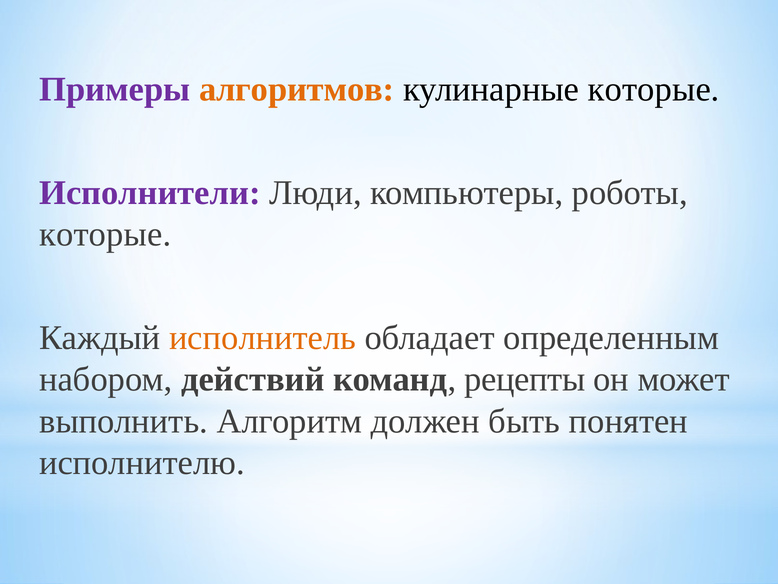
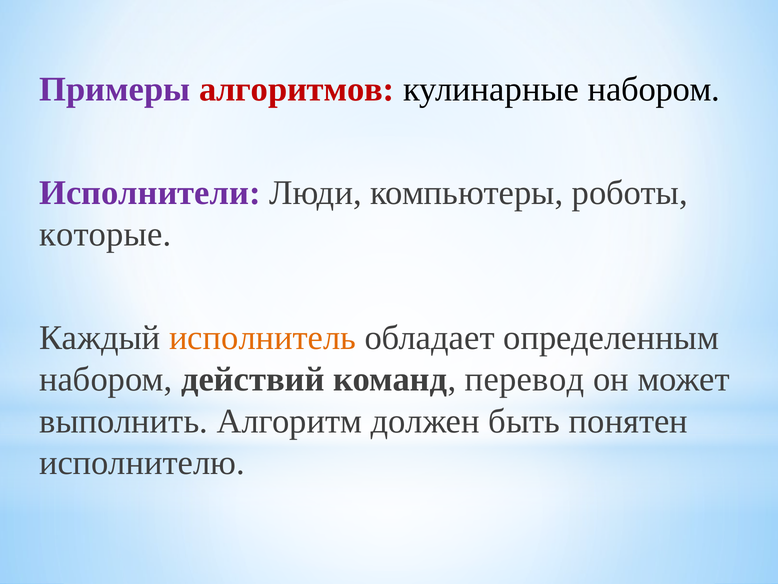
алгоритмов colour: orange -> red (297, 89)
кулинарные которые: которые -> набором (654, 89)
рецепты: рецепты -> перевод (524, 379)
